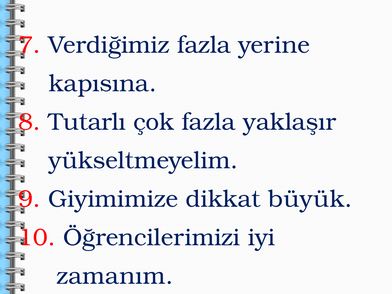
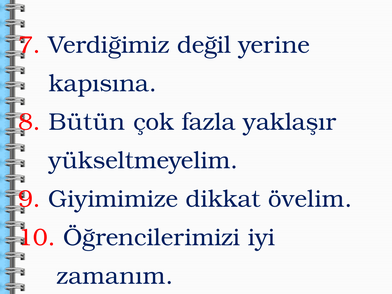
Verdiğimiz fazla: fazla -> değil (204, 45)
Tutarlı: Tutarlı -> Bütün (87, 122)
büyük: büyük -> övelim (310, 199)
